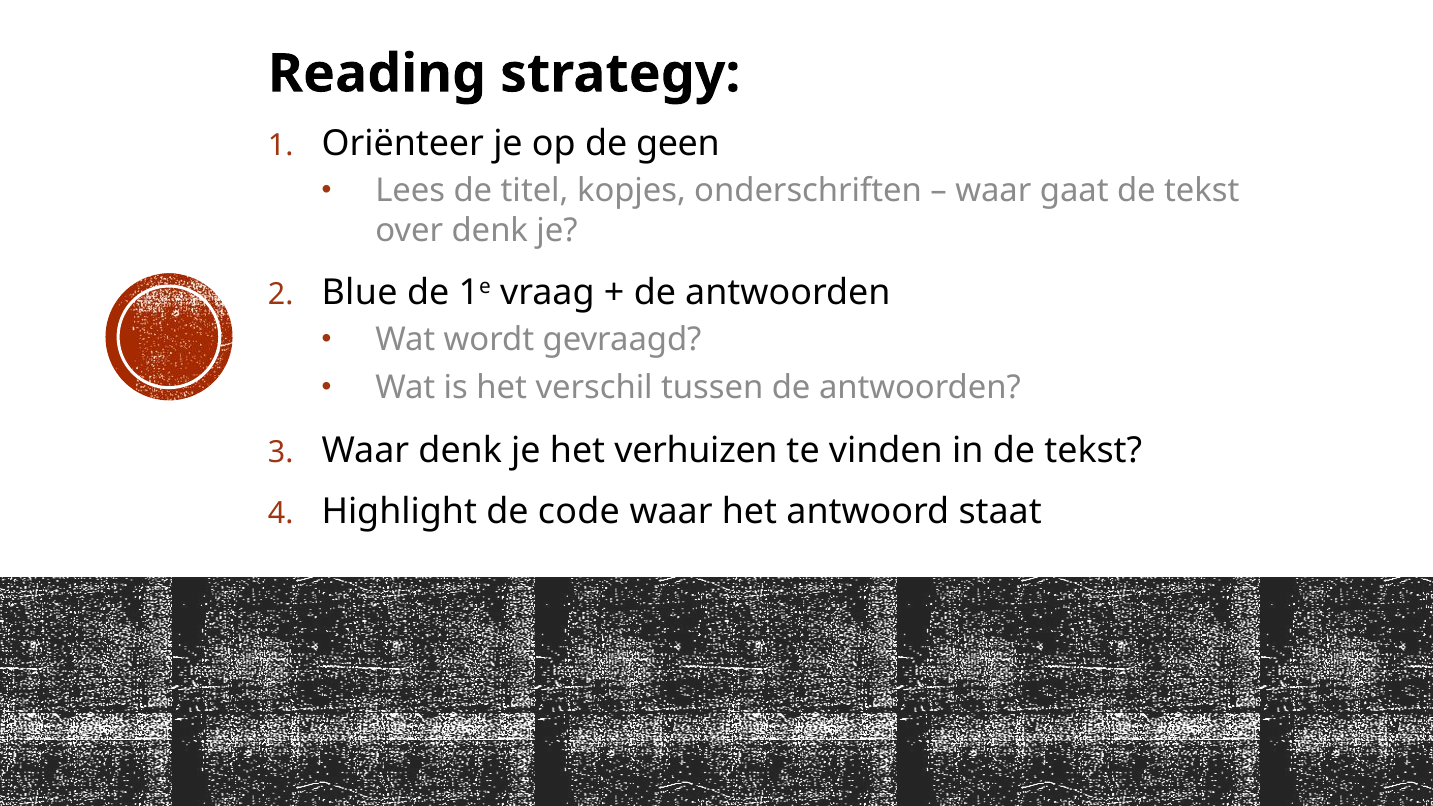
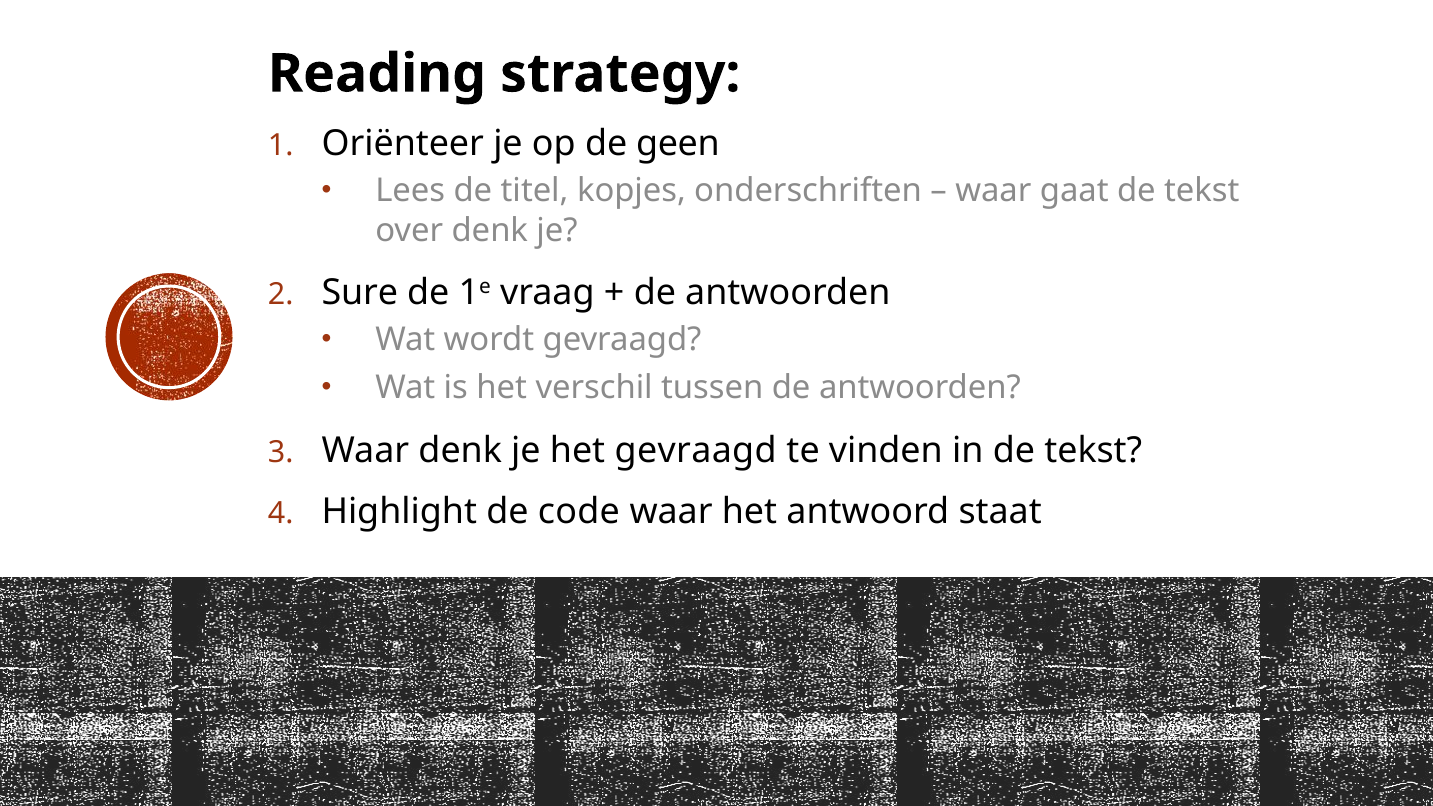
Blue: Blue -> Sure (360, 293)
het verhuizen: verhuizen -> gevraagd (696, 450)
